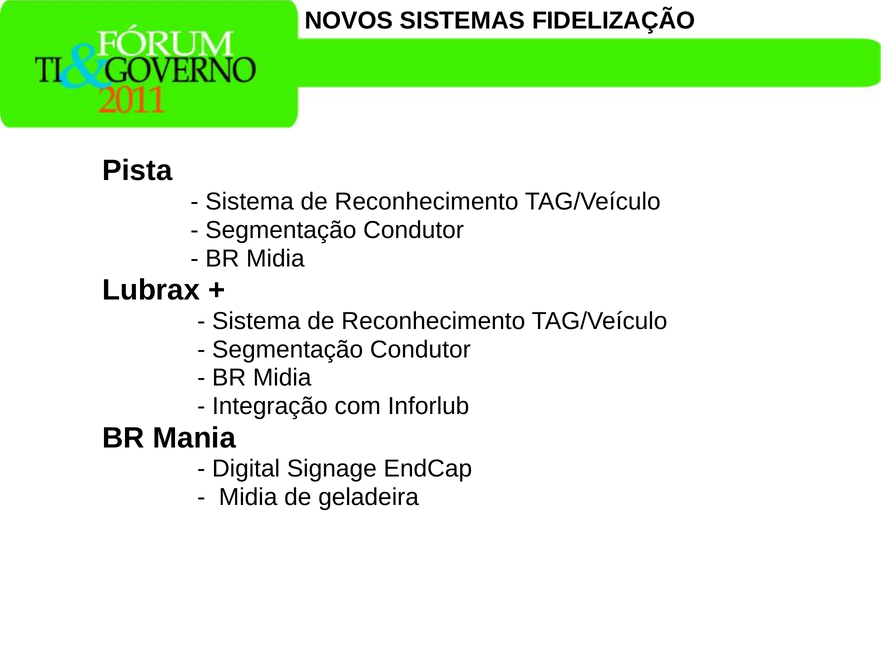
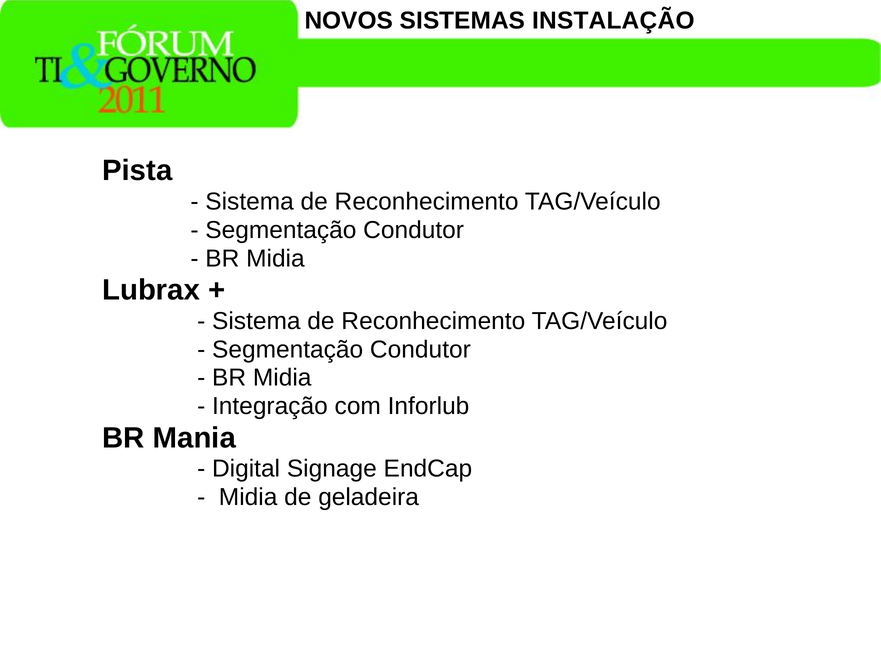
FIDELIZAÇÃO: FIDELIZAÇÃO -> INSTALAÇÃO (613, 21)
